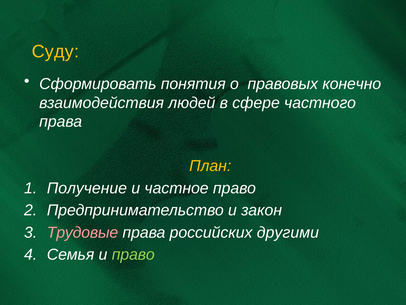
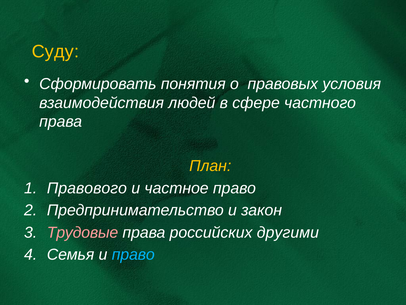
конечно: конечно -> условия (352, 84)
Получение: Получение -> Правового (87, 188)
право colour: light green -> light blue (133, 254)
